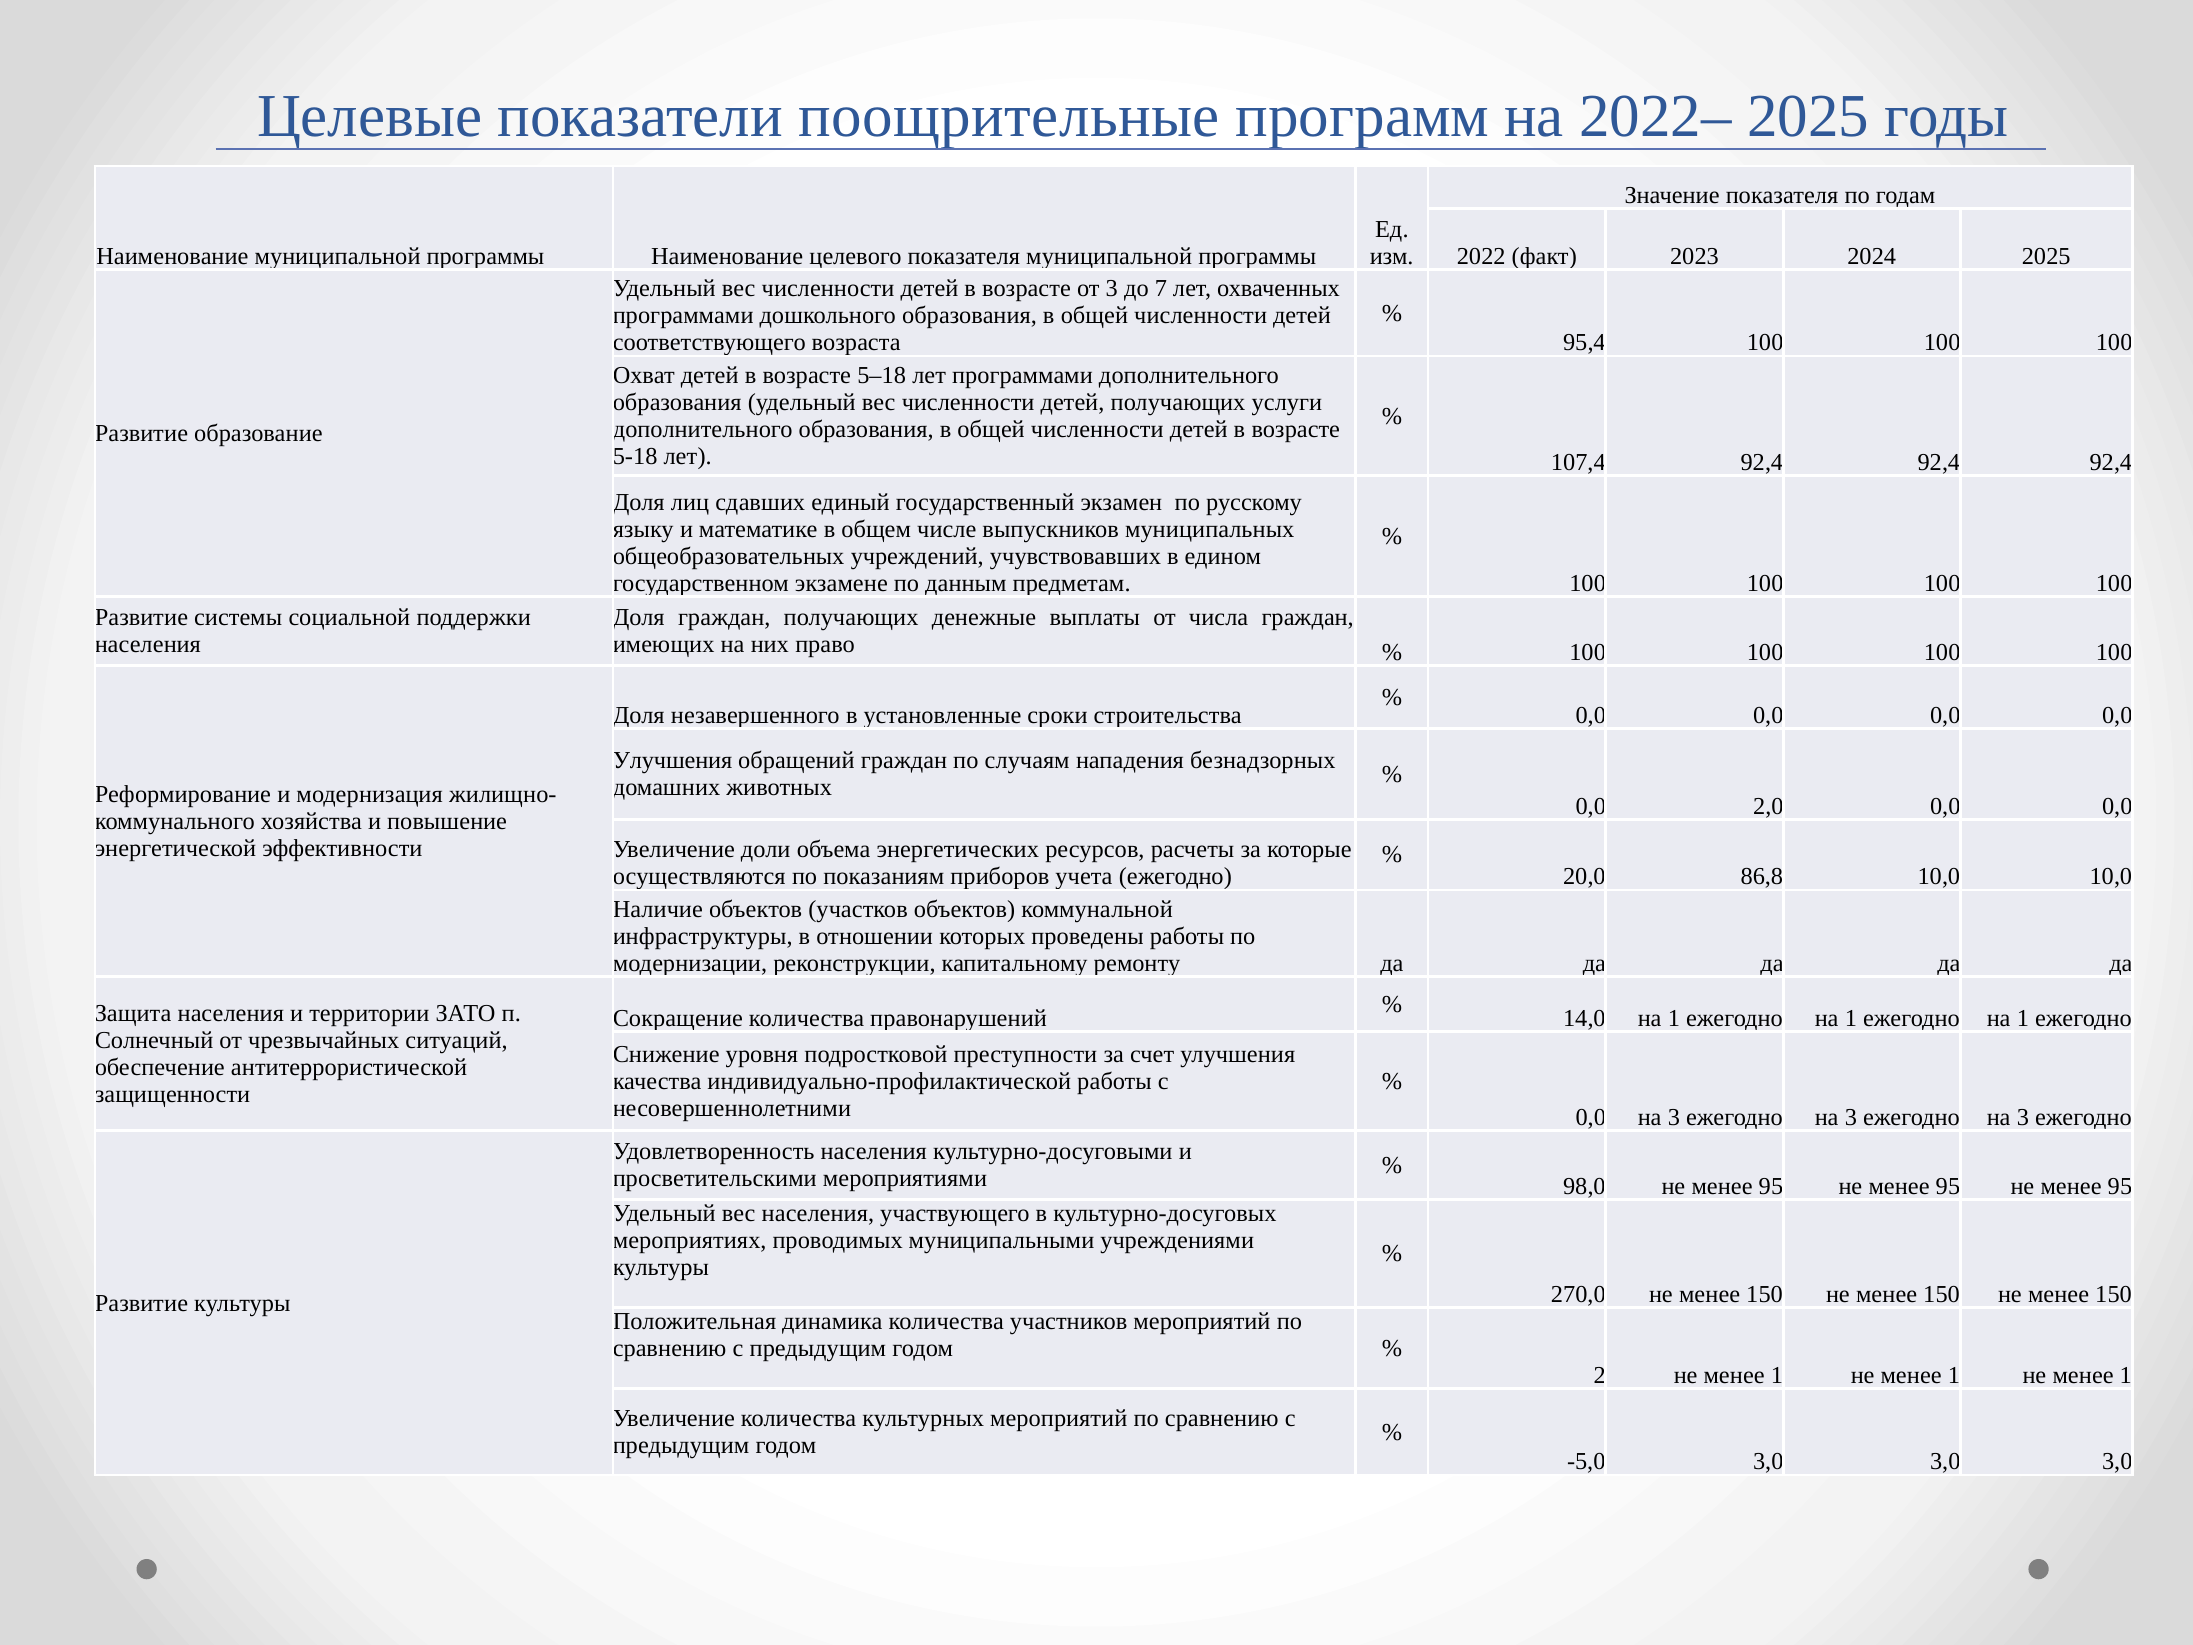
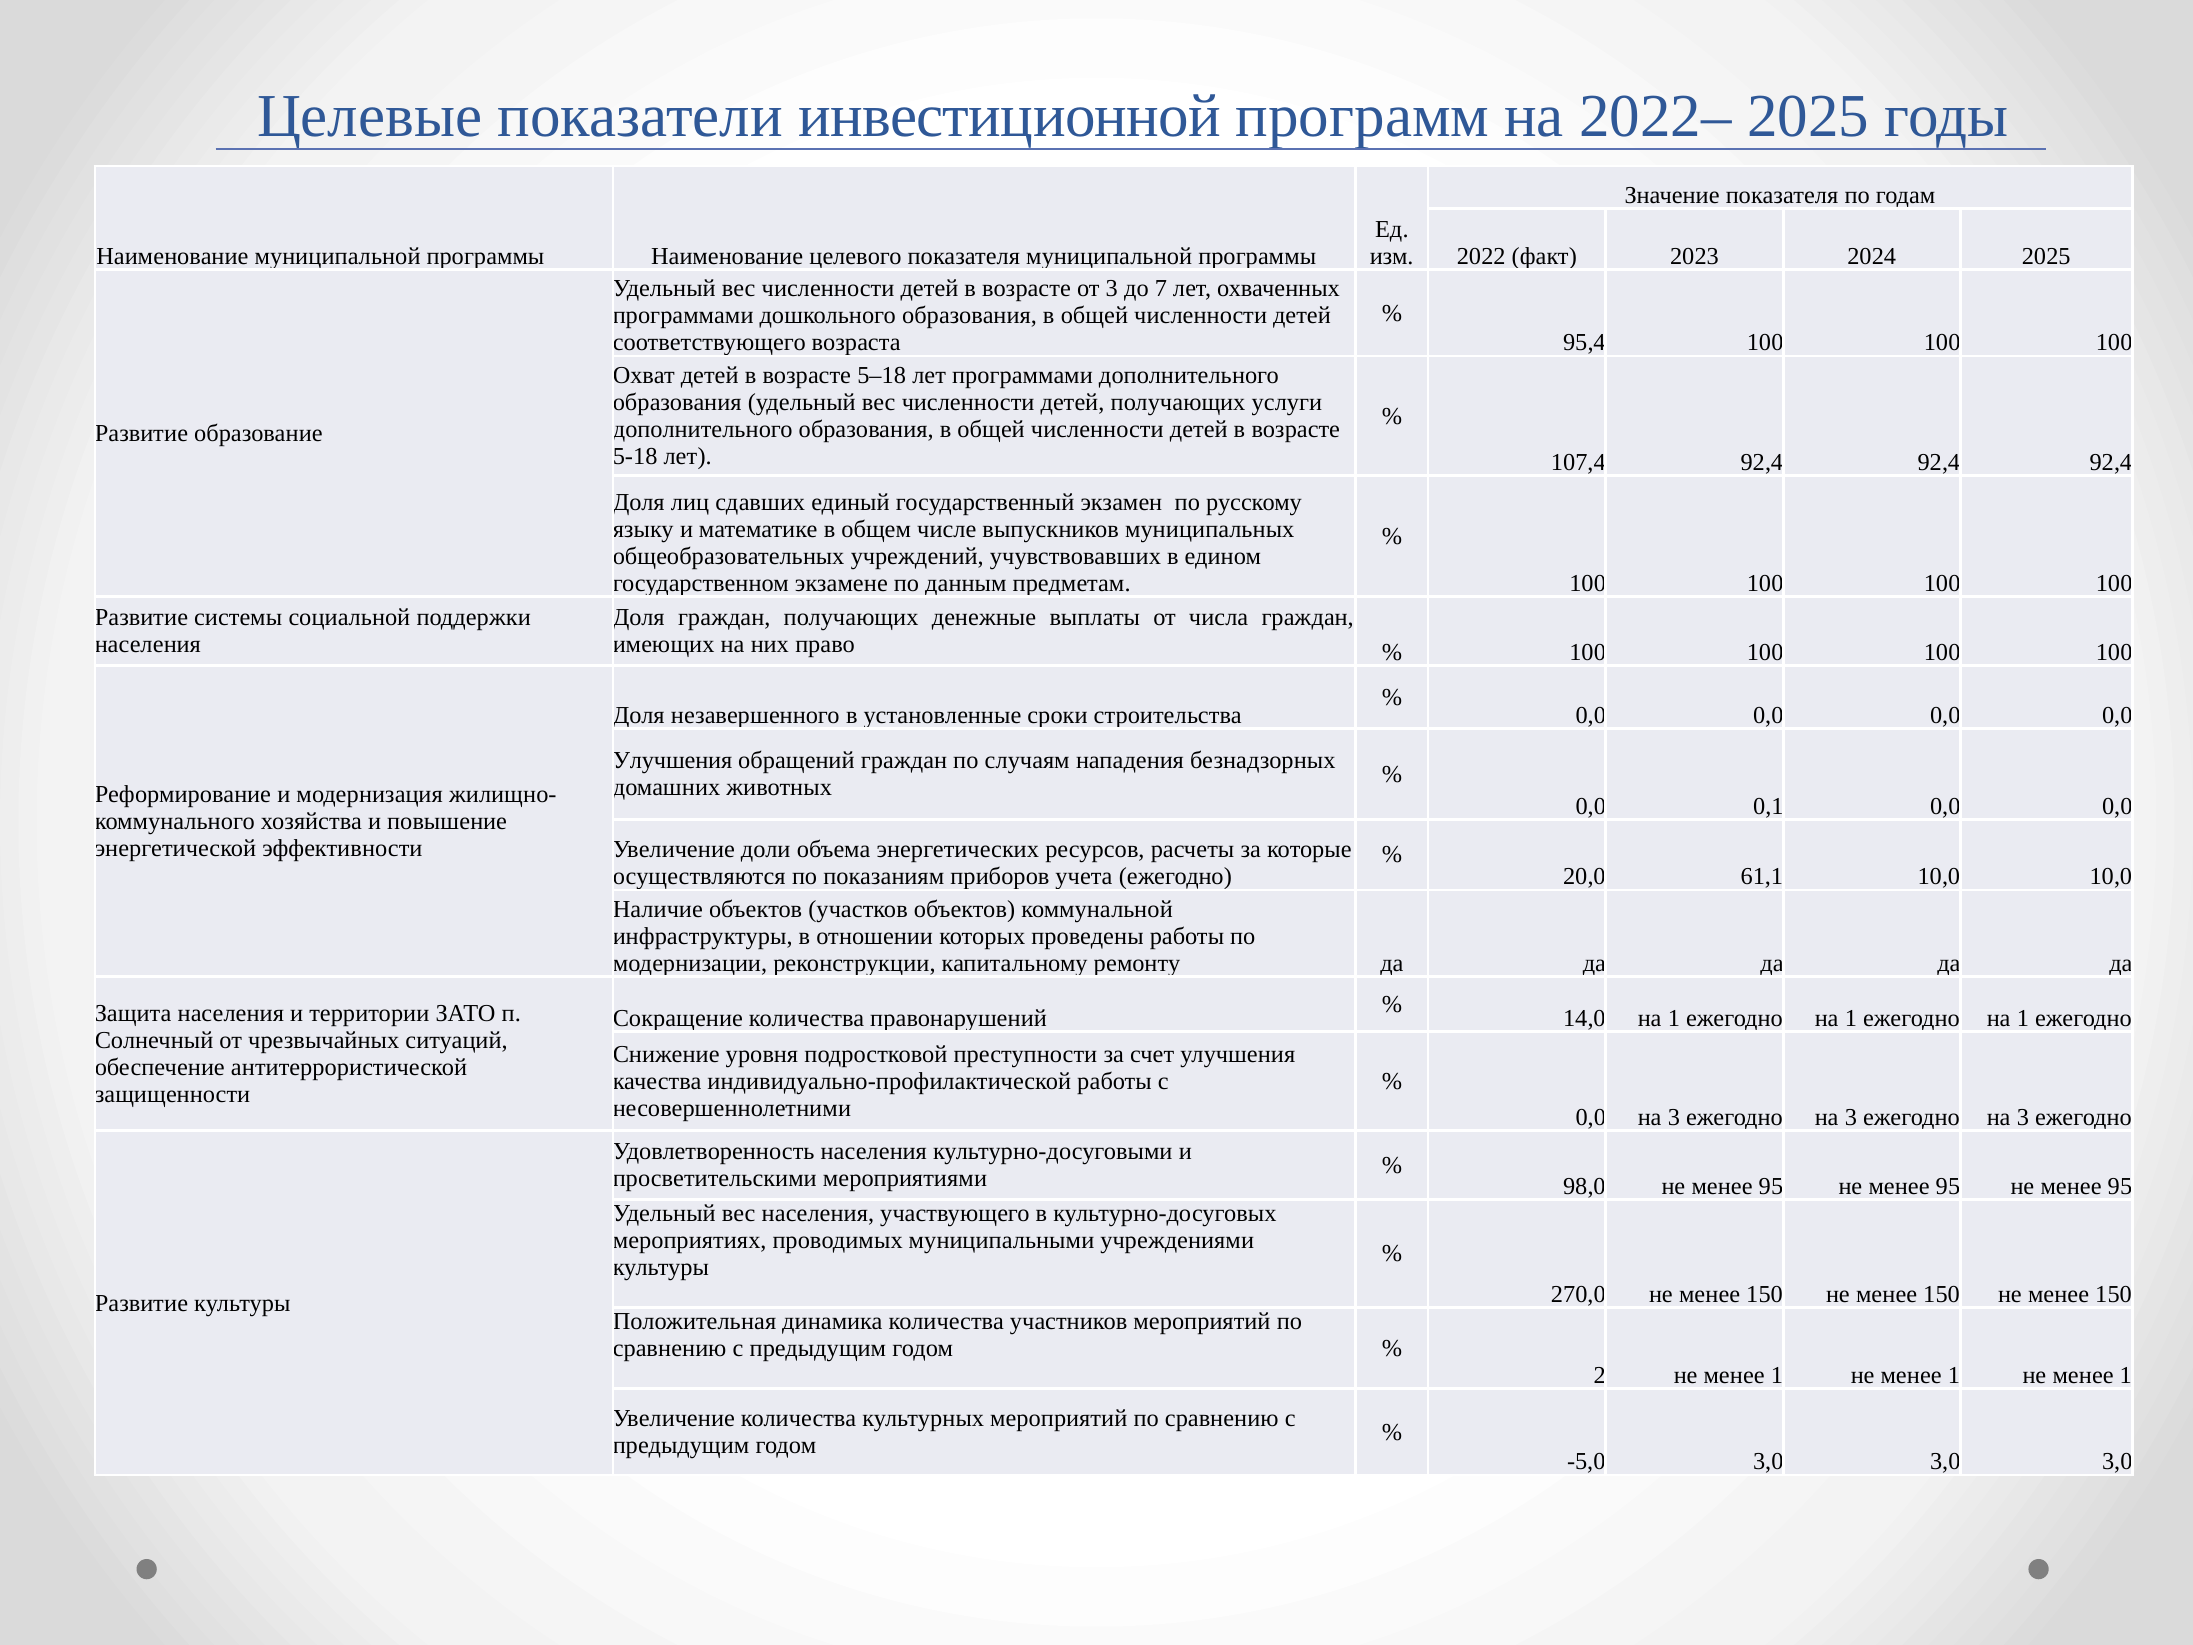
поощрительные: поощрительные -> инвестиционной (1010, 116)
2,0: 2,0 -> 0,1 (1768, 806)
86,8: 86,8 -> 61,1 (1762, 877)
